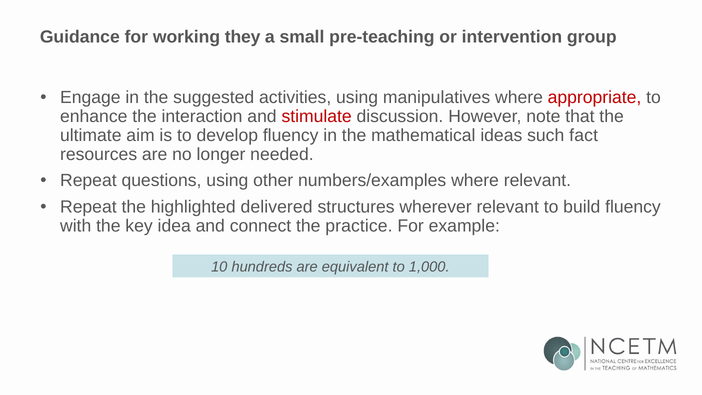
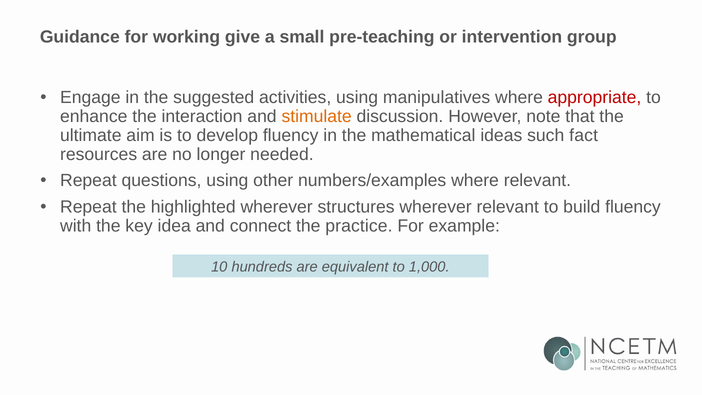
they: they -> give (243, 37)
stimulate colour: red -> orange (317, 116)
highlighted delivered: delivered -> wherever (277, 207)
